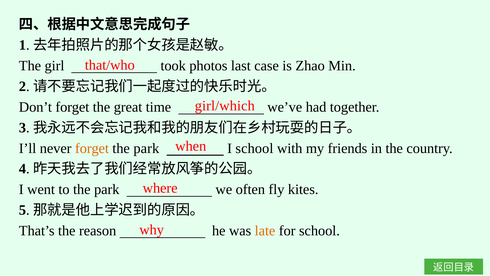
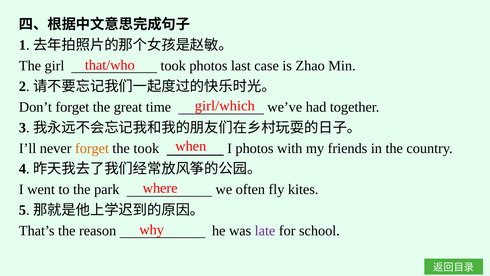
park: park -> took (146, 148)
I school: school -> photos (255, 148)
late colour: orange -> purple (265, 230)
